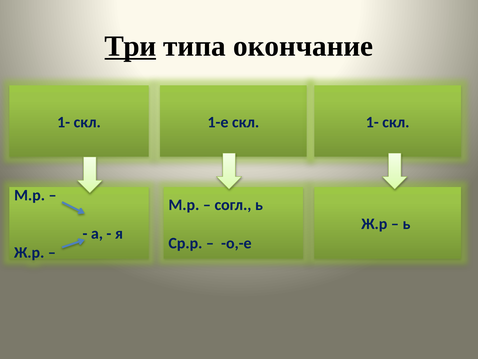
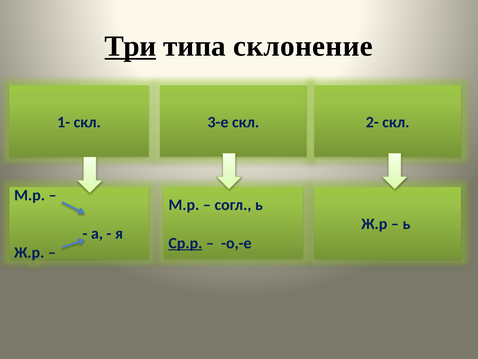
окончание: окончание -> склонение (303, 46)
1-е: 1-е -> 3-е (218, 122)
скл 1-: 1- -> 2- (372, 122)
Ср.р underline: none -> present (185, 243)
